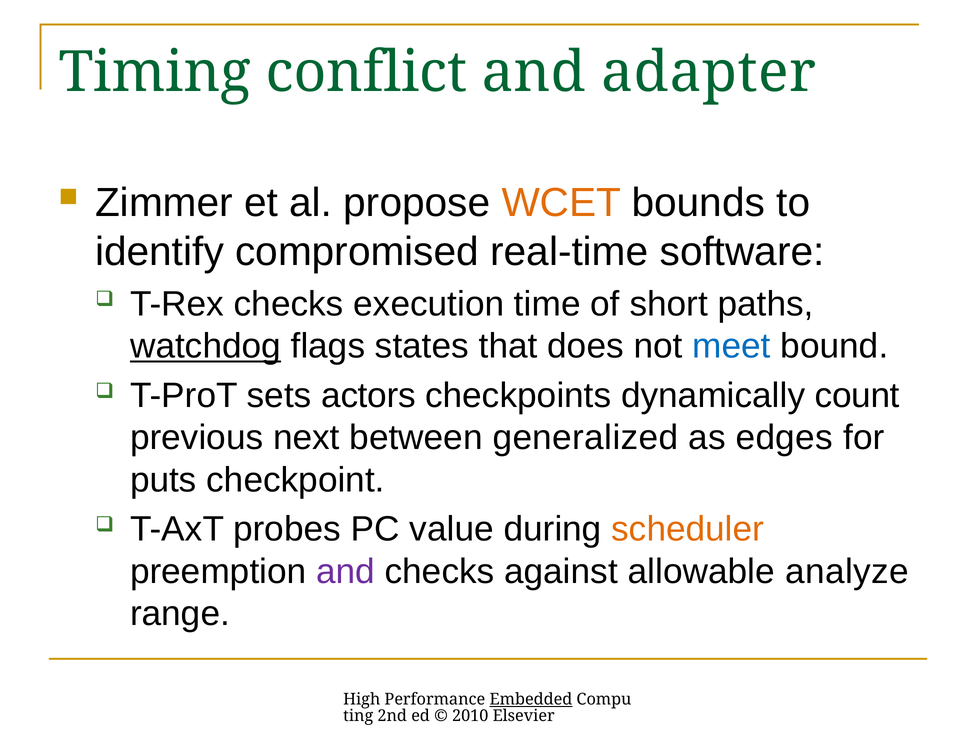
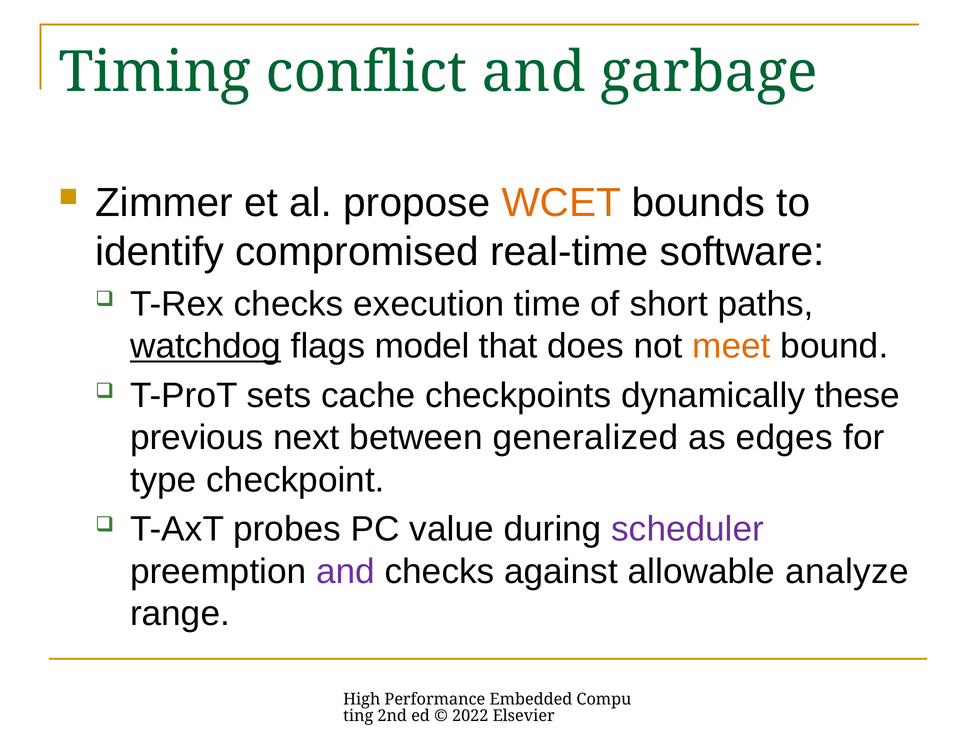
adapter: adapter -> garbage (709, 73)
states: states -> model (422, 346)
meet colour: blue -> orange (732, 346)
actors: actors -> cache (368, 395)
count: count -> these (857, 395)
puts: puts -> type (163, 480)
scheduler colour: orange -> purple (688, 529)
Embedded underline: present -> none (531, 700)
2010: 2010 -> 2022 (470, 716)
